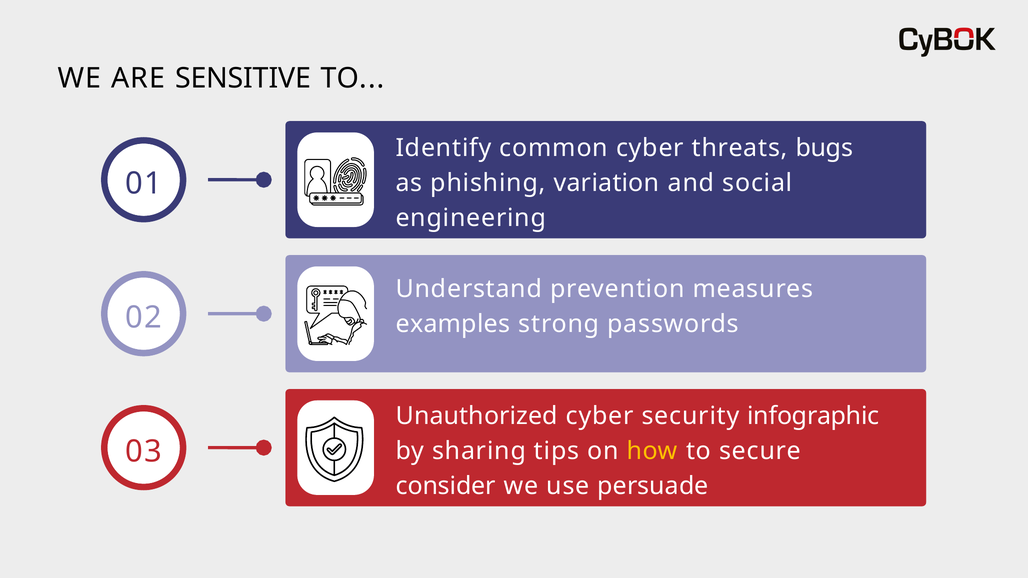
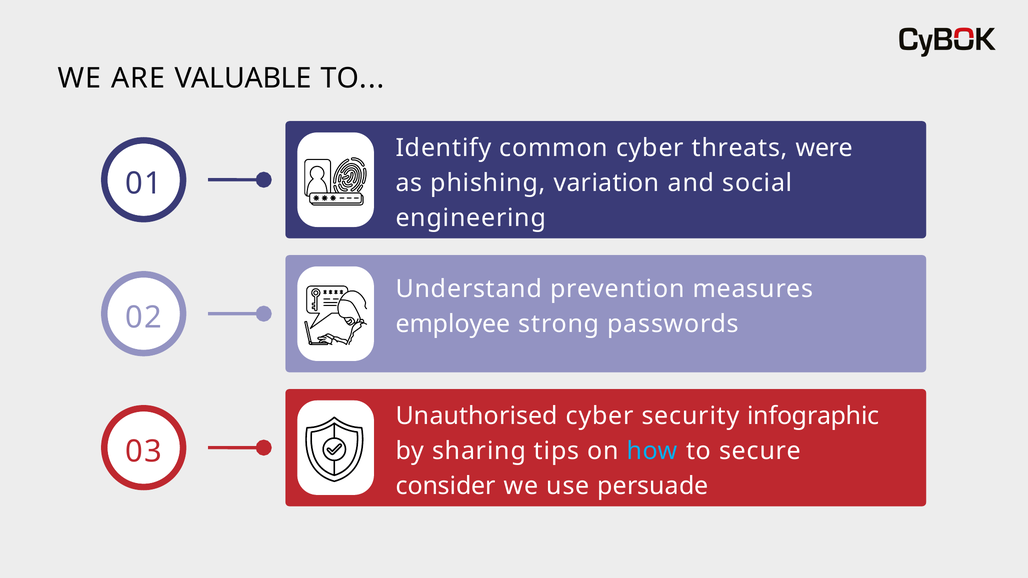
SENSITIVE: SENSITIVE -> VALUABLE (243, 78)
bugs: bugs -> were (824, 148)
examples: examples -> employee (453, 324)
Unauthorized: Unauthorized -> Unauthorised (477, 416)
how colour: yellow -> light blue (652, 451)
